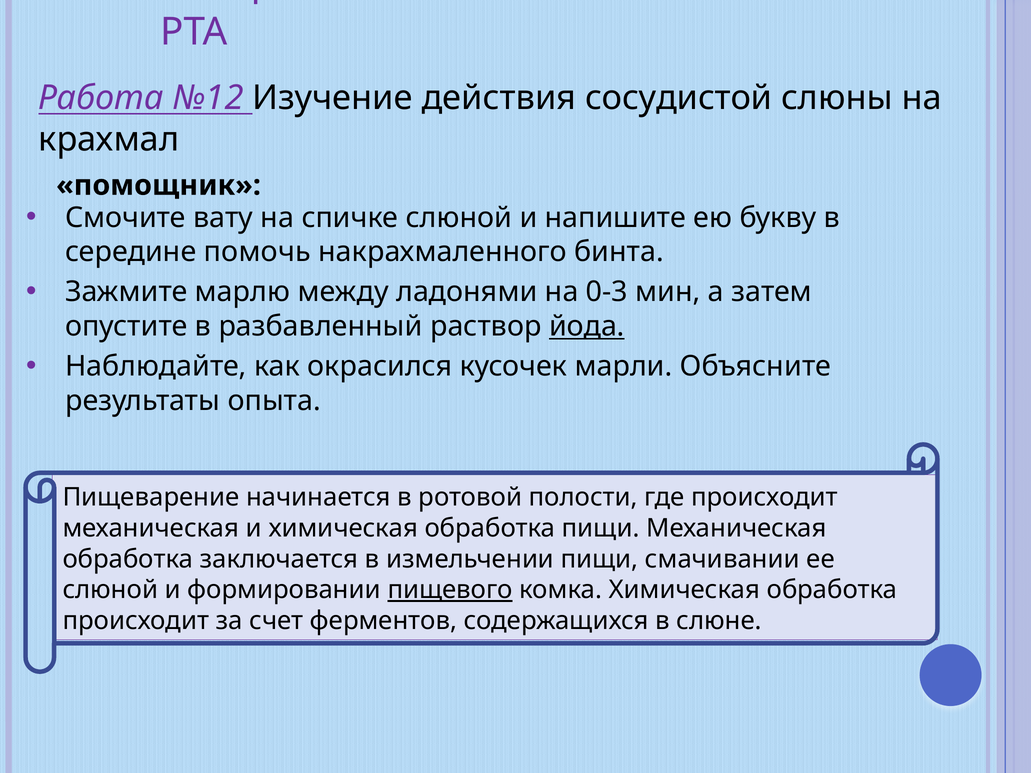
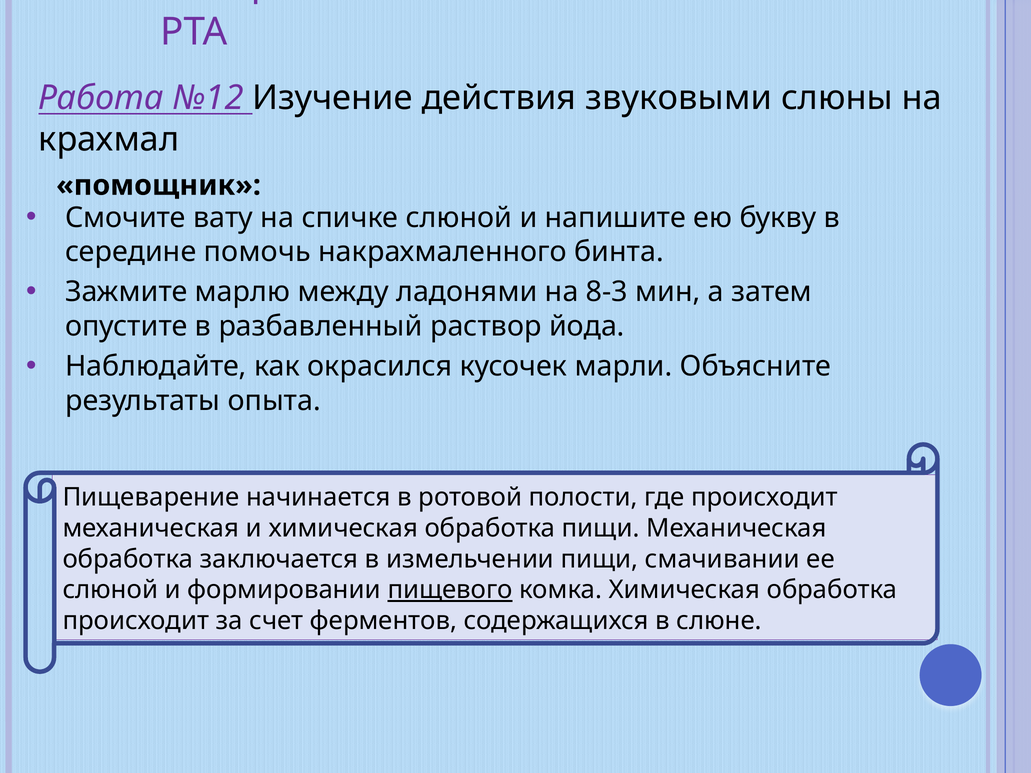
сосудистой: сосудистой -> звуковыми (679, 98)
0-3: 0-3 -> 8-3 (607, 292)
йода underline: present -> none (587, 327)
